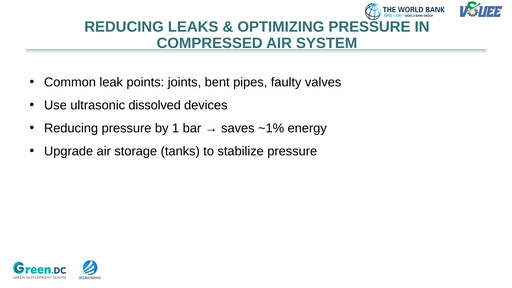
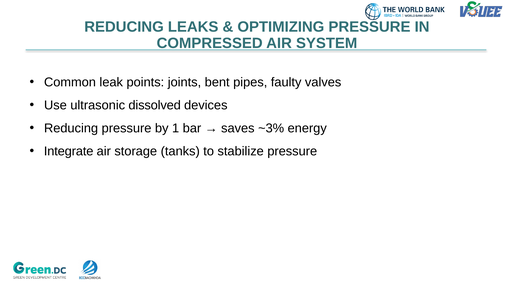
~1%: ~1% -> ~3% (271, 128)
Upgrade: Upgrade -> Integrate (69, 151)
